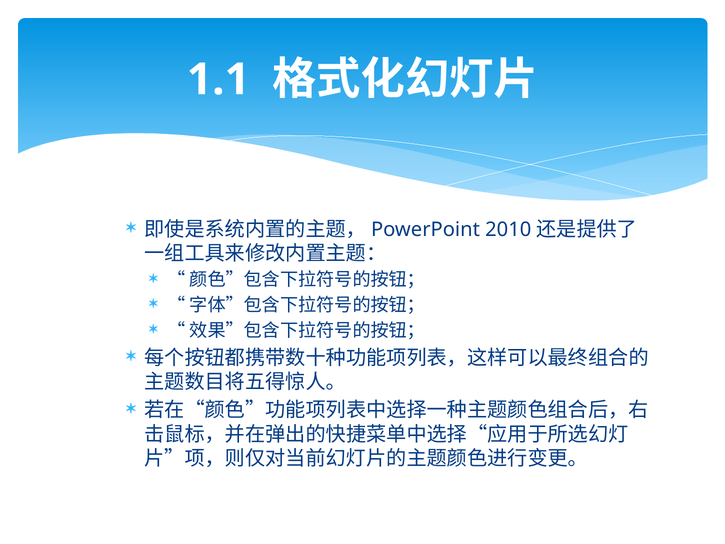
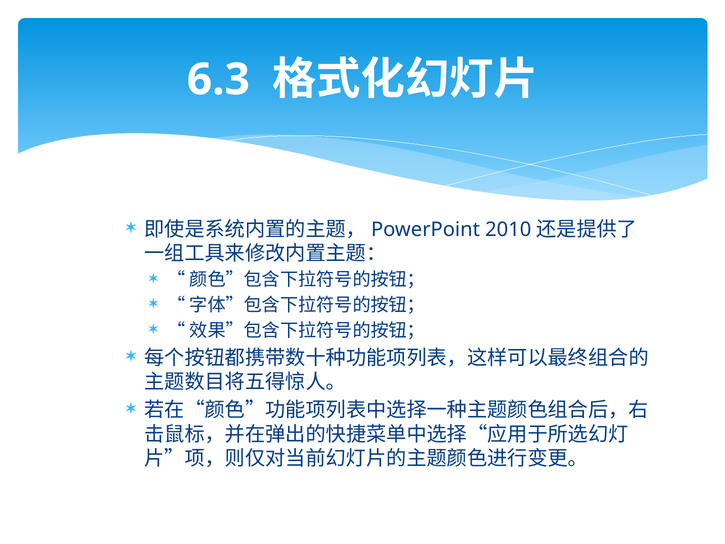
1.1: 1.1 -> 6.3 (218, 80)
